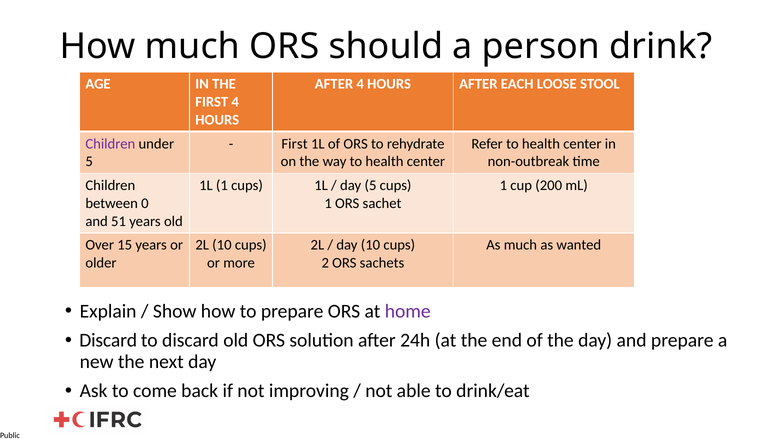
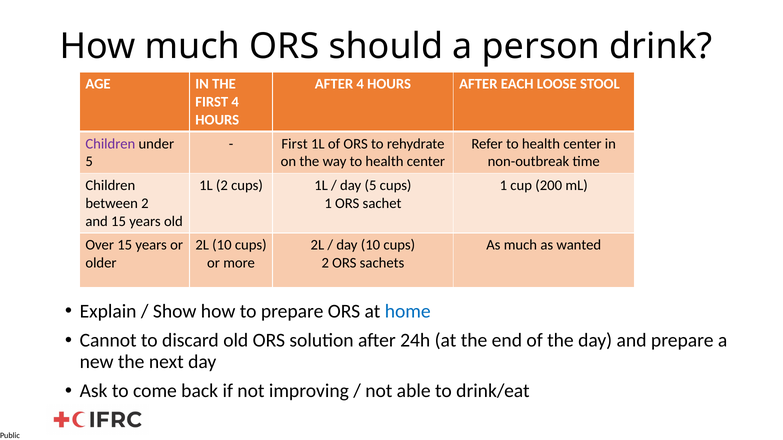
1L 1: 1 -> 2 (222, 186)
between 0: 0 -> 2 (145, 203)
and 51: 51 -> 15 (119, 221)
home colour: purple -> blue (408, 312)
Discard: Discard -> Cannot (108, 341)
